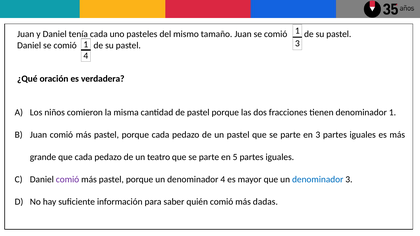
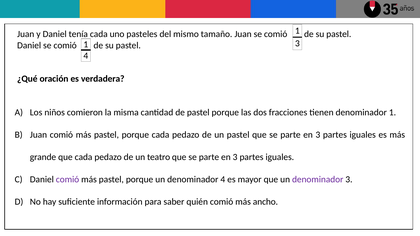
5: 5 -> 3 (235, 157)
denominador colour: blue -> purple (318, 180)
dadas: dadas -> ancho (265, 202)
